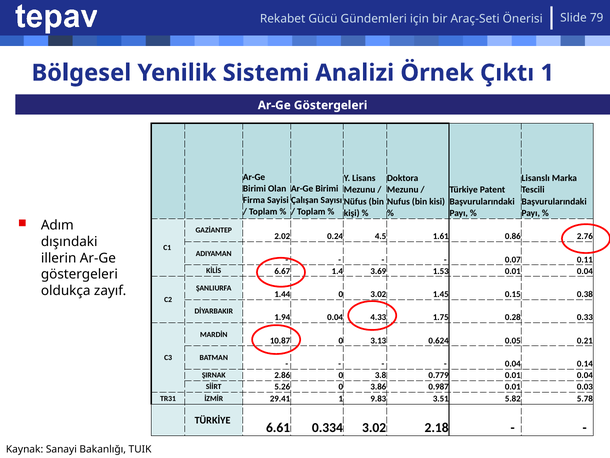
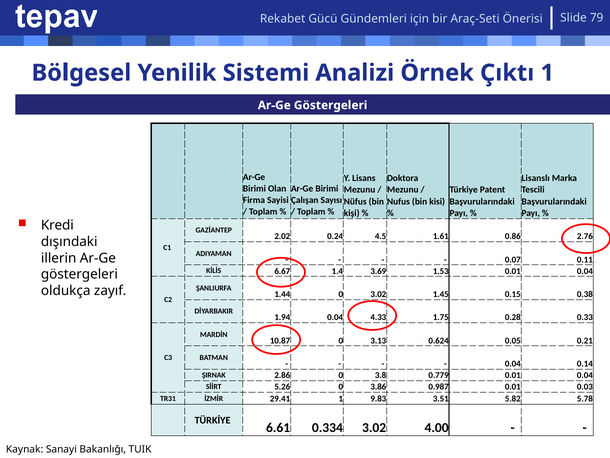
Adım: Adım -> Kredi (57, 225)
2.18: 2.18 -> 4.00 (437, 427)
